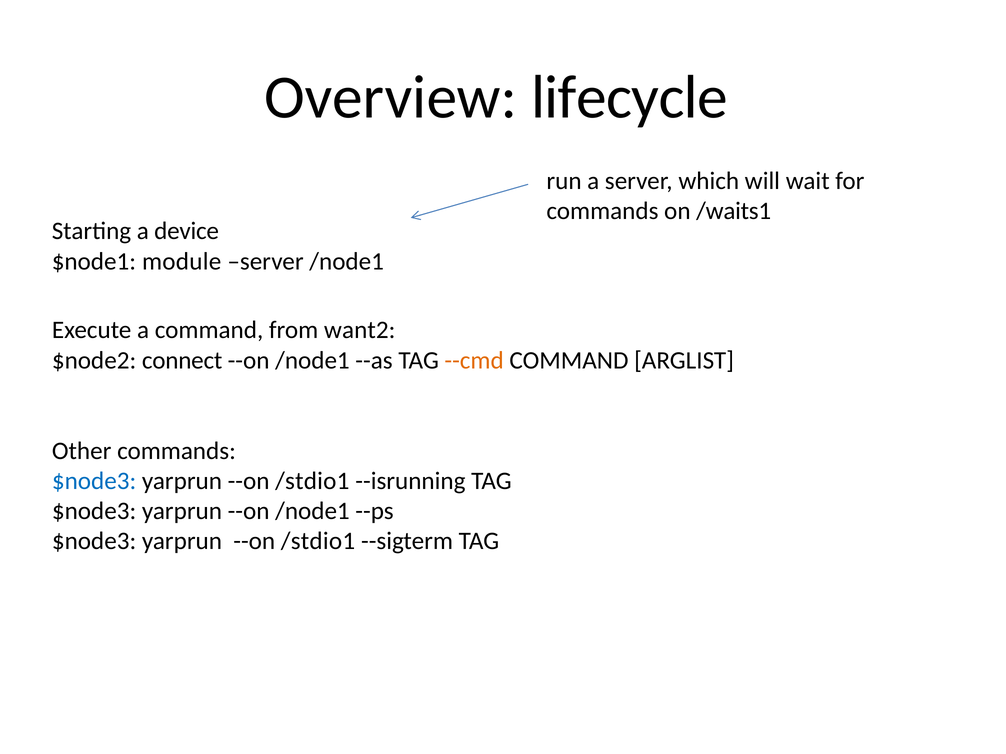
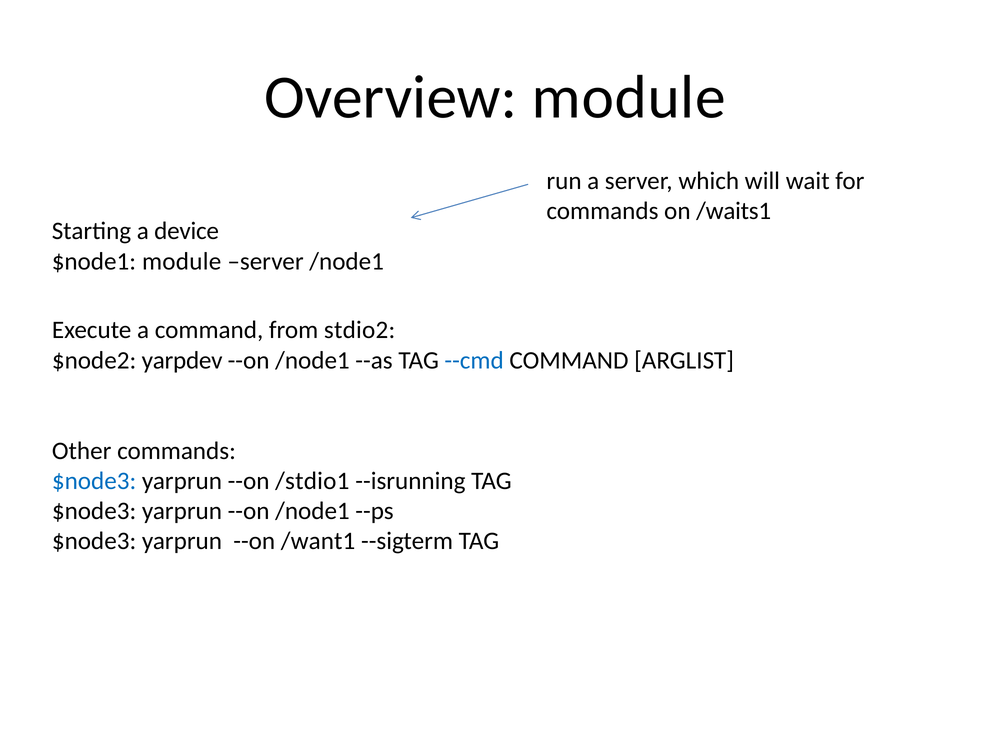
Overview lifecycle: lifecycle -> module (629, 97)
want2: want2 -> stdio2 (360, 330)
connect: connect -> yarpdev (182, 361)
--cmd colour: orange -> blue (474, 361)
/stdio1: /stdio1 -> /want1 (318, 542)
